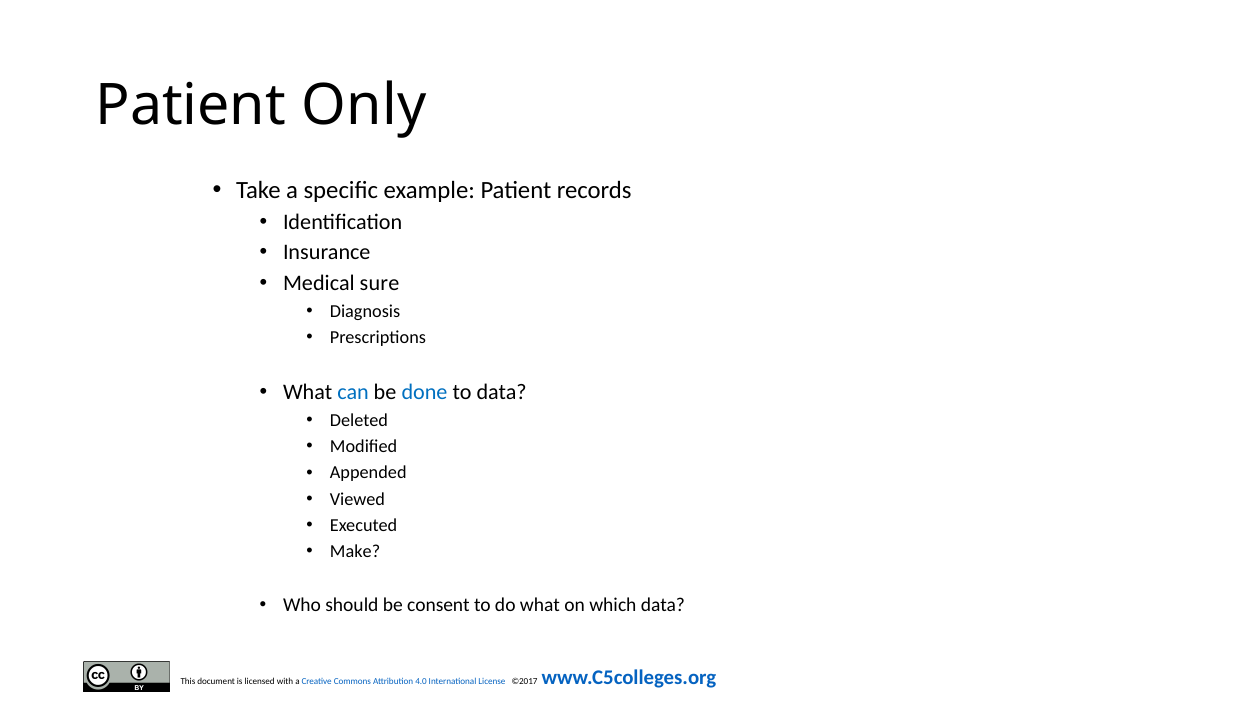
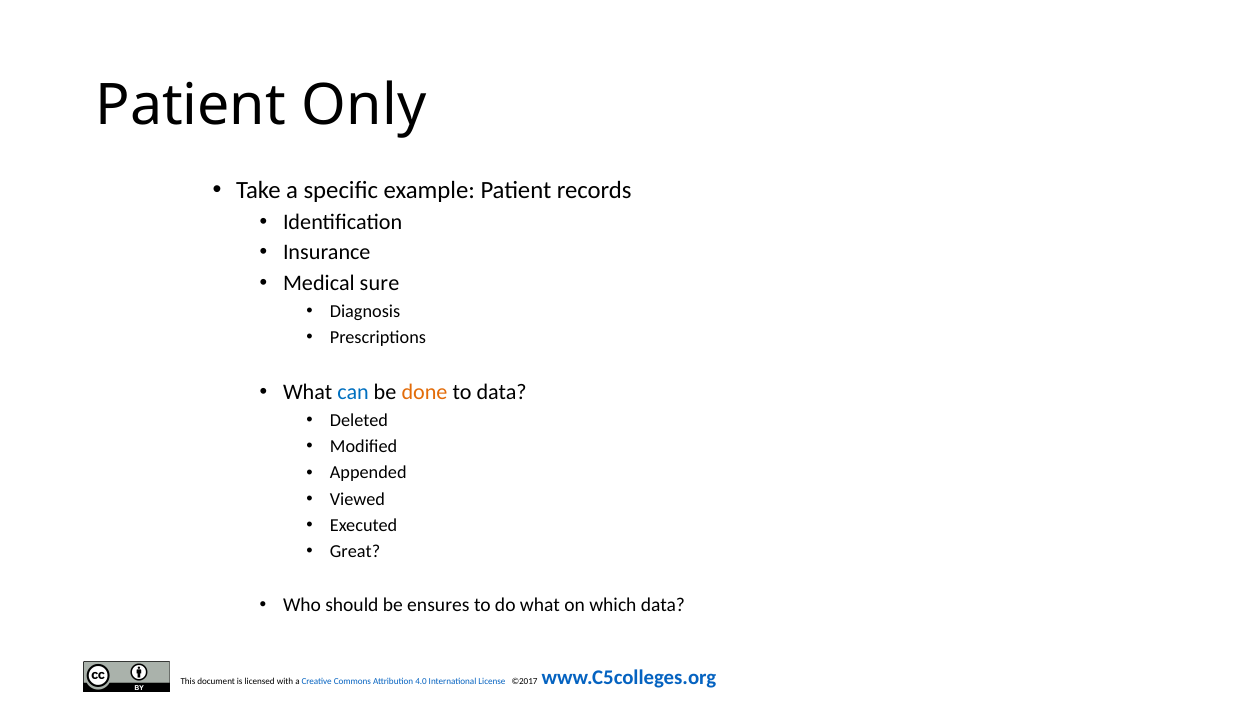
done colour: blue -> orange (425, 392)
Make: Make -> Great (355, 551)
consent: consent -> ensures (438, 604)
